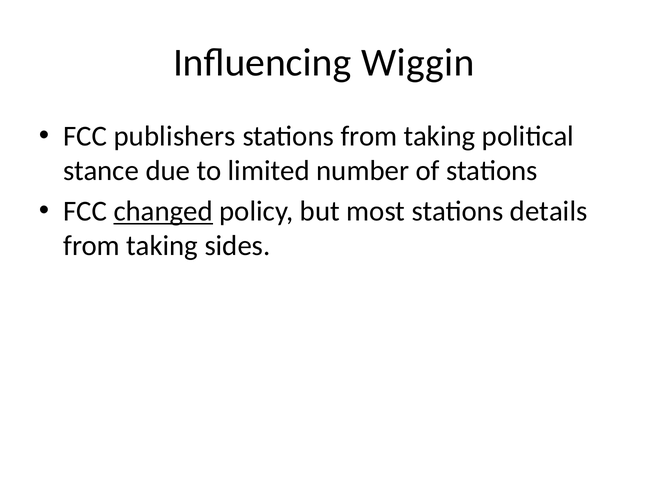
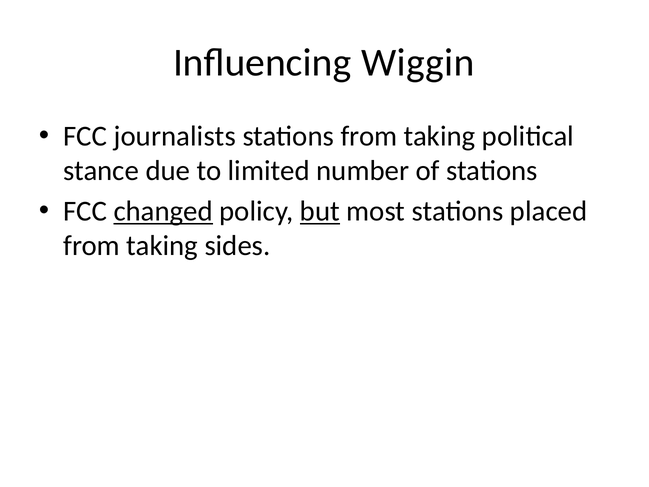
publishers: publishers -> journalists (175, 136)
but underline: none -> present (320, 211)
details: details -> placed (549, 211)
